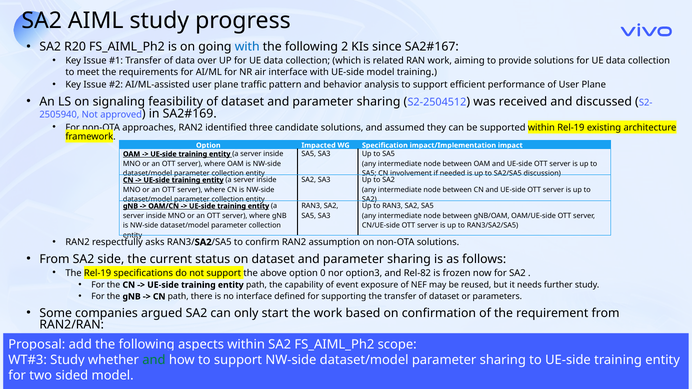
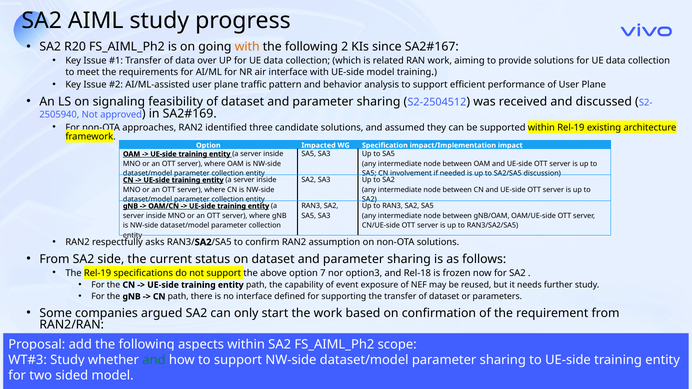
with colour: blue -> orange (247, 47)
0: 0 -> 7 (323, 273)
Rel-82: Rel-82 -> Rel-18 (417, 273)
